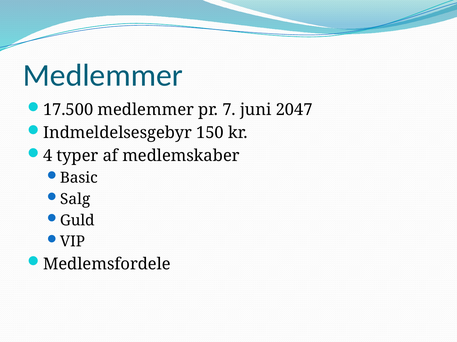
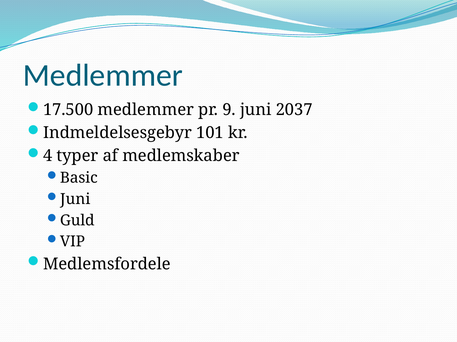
7: 7 -> 9 (229, 110)
2047: 2047 -> 2037 (294, 110)
150: 150 -> 101 (210, 133)
Salg: Salg -> Juni (75, 200)
